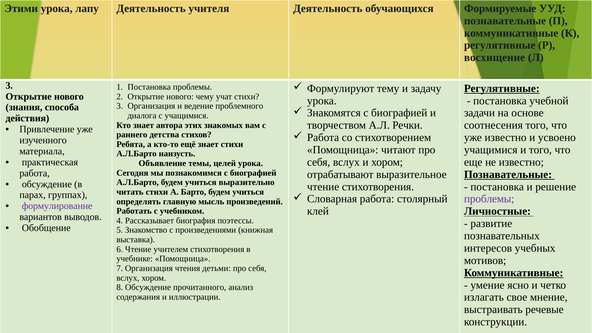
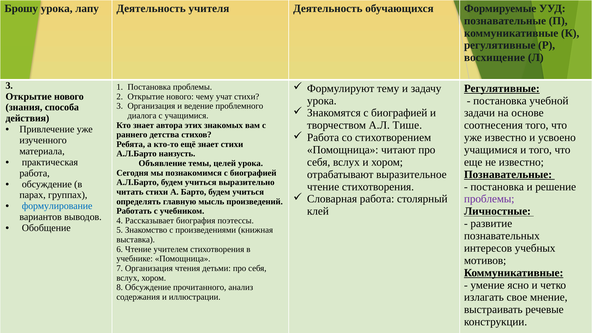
Этими: Этими -> Брошу (21, 8)
Речки: Речки -> Тише (407, 125)
формулирование colour: purple -> blue (57, 206)
